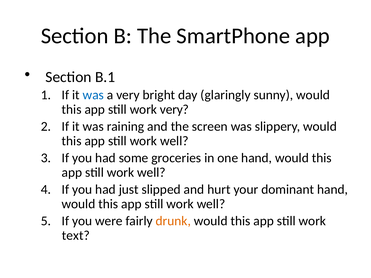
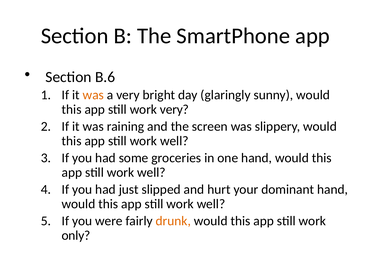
B.1: B.1 -> B.6 (105, 77)
was colour: blue -> orange (93, 95)
text: text -> only (76, 236)
